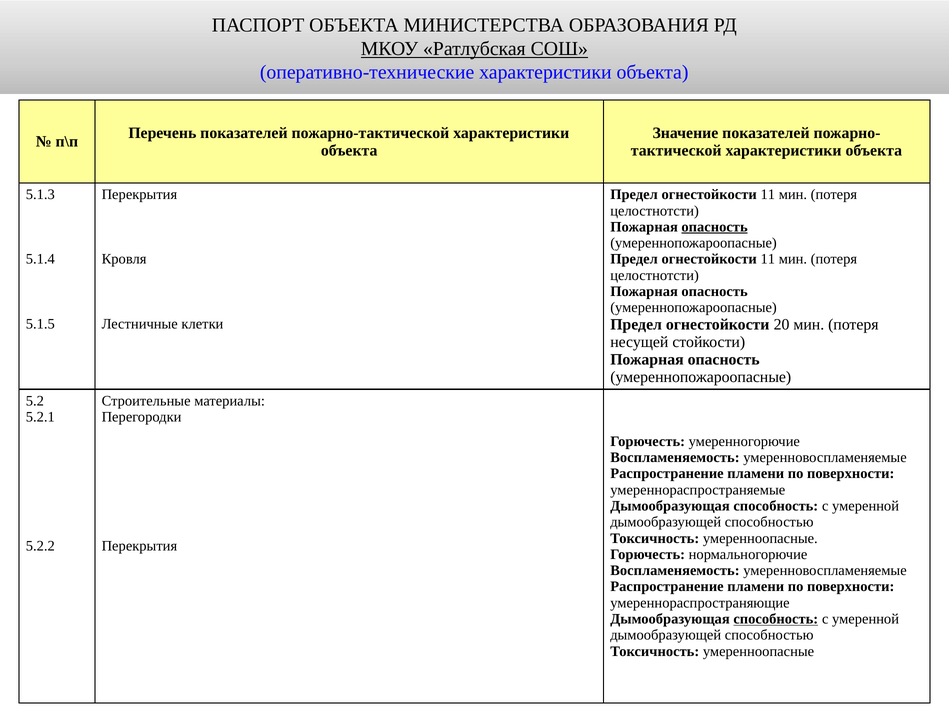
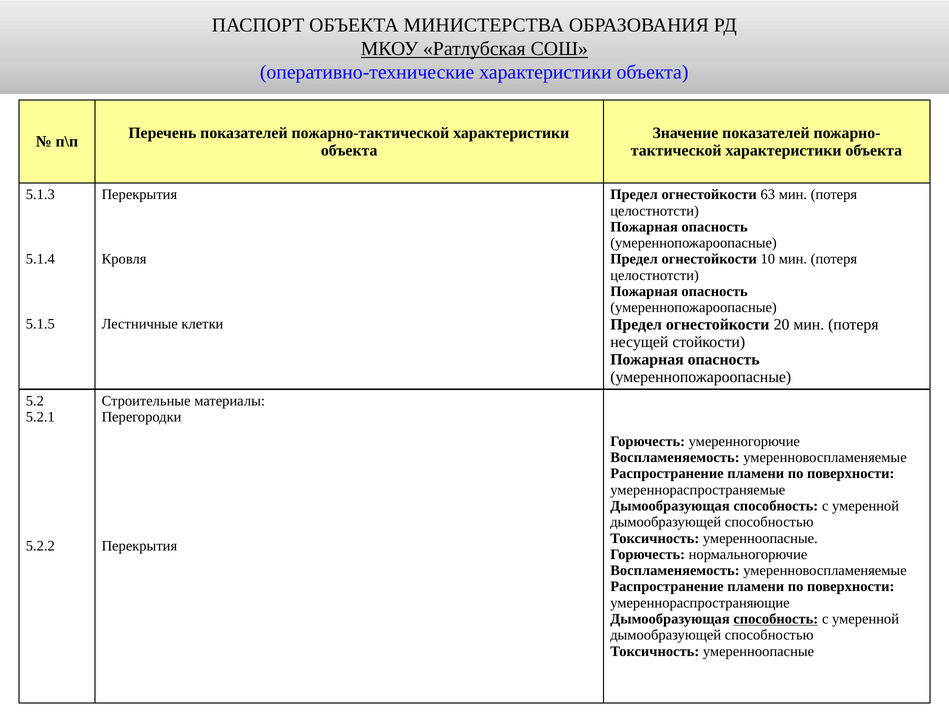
11: 11 -> 63 (768, 195)
опасность underline: present -> none (715, 227)
11: 11 -> 10 (768, 259)
